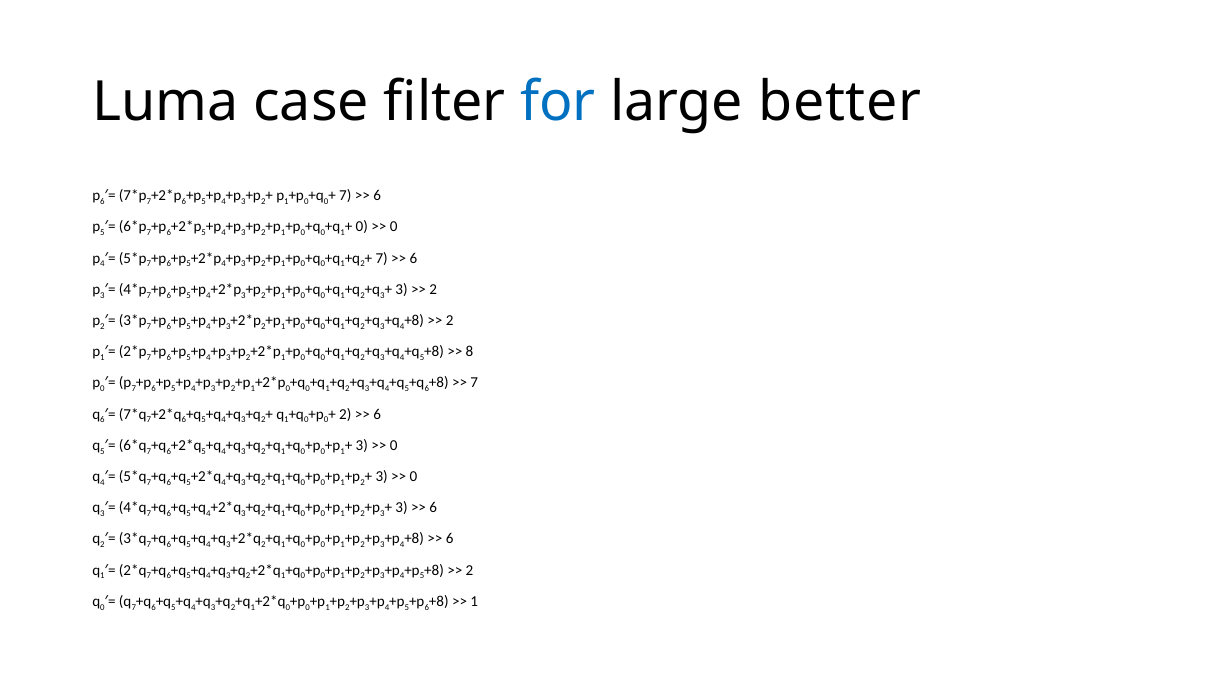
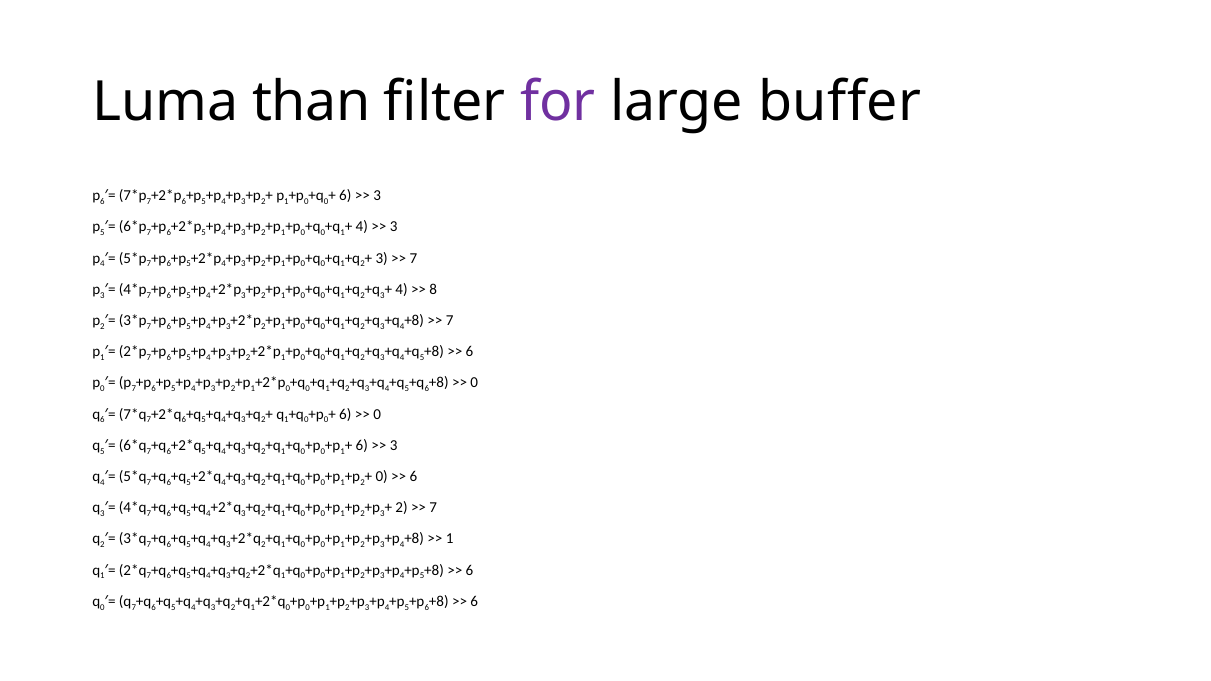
case: case -> than (312, 102)
for colour: blue -> purple (558, 102)
better: better -> buffer (840, 102)
7: 7 -> 6 (345, 196)
6: 6 -> 3 (377, 196)
0: 0 -> 4 (362, 227)
0: 0 -> 3 (394, 227)
7: 7 -> 3 (382, 258)
6: 6 -> 7 (413, 258)
3: 3 -> 4 (402, 289)
2: 2 -> 8 (433, 289)
2: 2 -> 7 (450, 321)
8: 8 -> 6 (470, 352)
7: 7 -> 0 (474, 383)
2: 2 -> 6 (345, 414)
6: 6 -> 0 (377, 414)
3: 3 -> 6 (362, 445)
0: 0 -> 3 (394, 445)
3: 3 -> 0 (382, 477)
0: 0 -> 6 (413, 477)
3: 3 -> 2 (402, 508)
6: 6 -> 7 (433, 508)
6: 6 -> 1 (450, 539)
2: 2 -> 6 (470, 570)
1: 1 -> 6 (474, 602)
